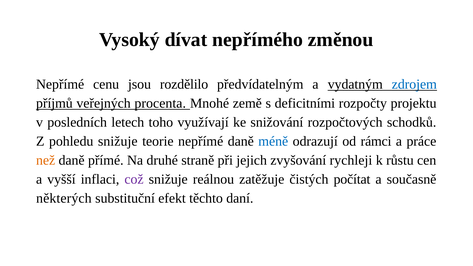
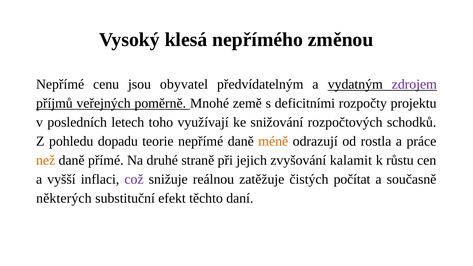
dívat: dívat -> klesá (186, 40)
rozdělilo: rozdělilo -> obyvatel (184, 84)
zdrojem colour: blue -> purple (414, 84)
procenta: procenta -> poměrně (160, 103)
pohledu snižuje: snižuje -> dopadu (118, 141)
méně colour: blue -> orange (273, 141)
rámci: rámci -> rostla (376, 141)
rychleji: rychleji -> kalamit (351, 160)
